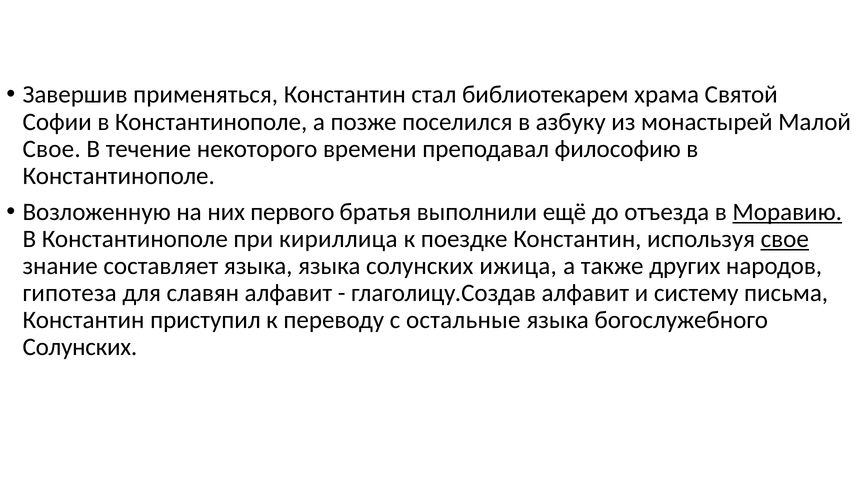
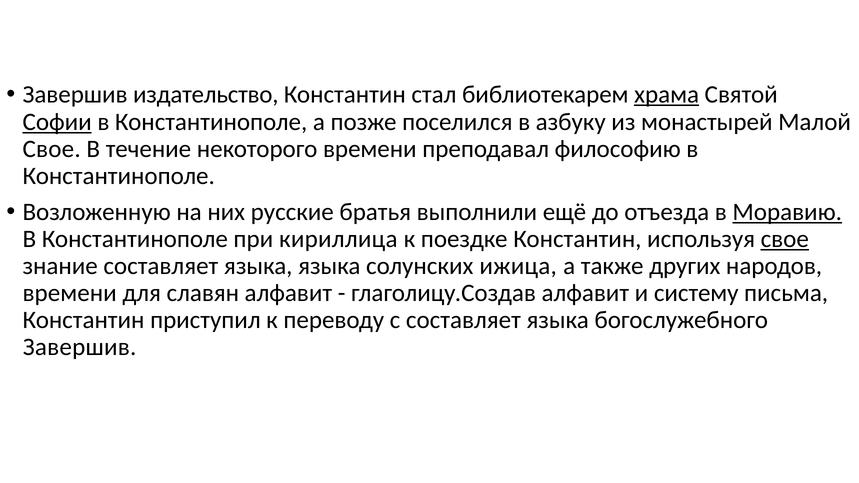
применяться: применяться -> издательство (206, 95)
храма underline: none -> present (667, 95)
Софии underline: none -> present (57, 122)
первого: первого -> русские (292, 212)
гипотеза: гипотеза -> времени (70, 293)
с остальные: остальные -> составляет (463, 320)
Солунских: Солунских -> Завершив (80, 347)
